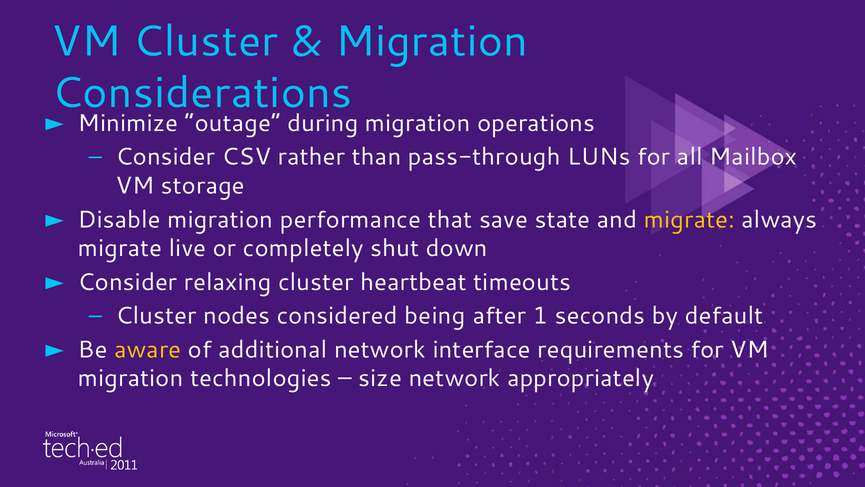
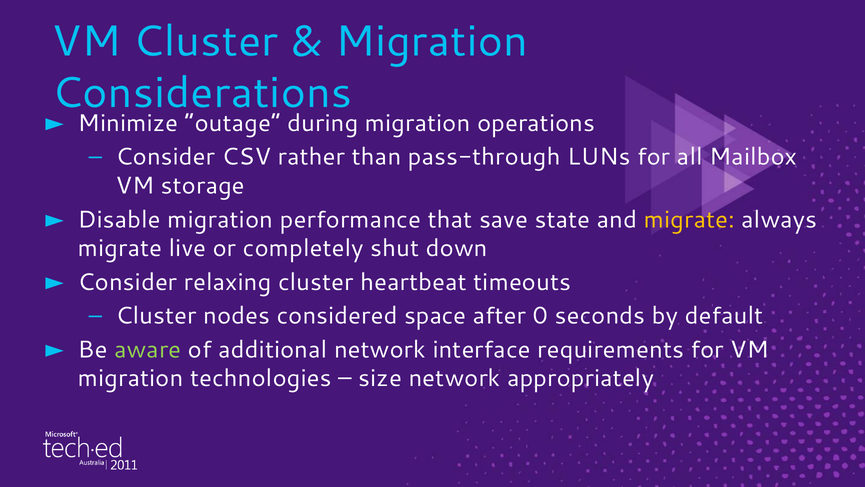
being: being -> space (435, 316)
1: 1 -> 0 (540, 316)
aware colour: yellow -> light green (148, 349)
